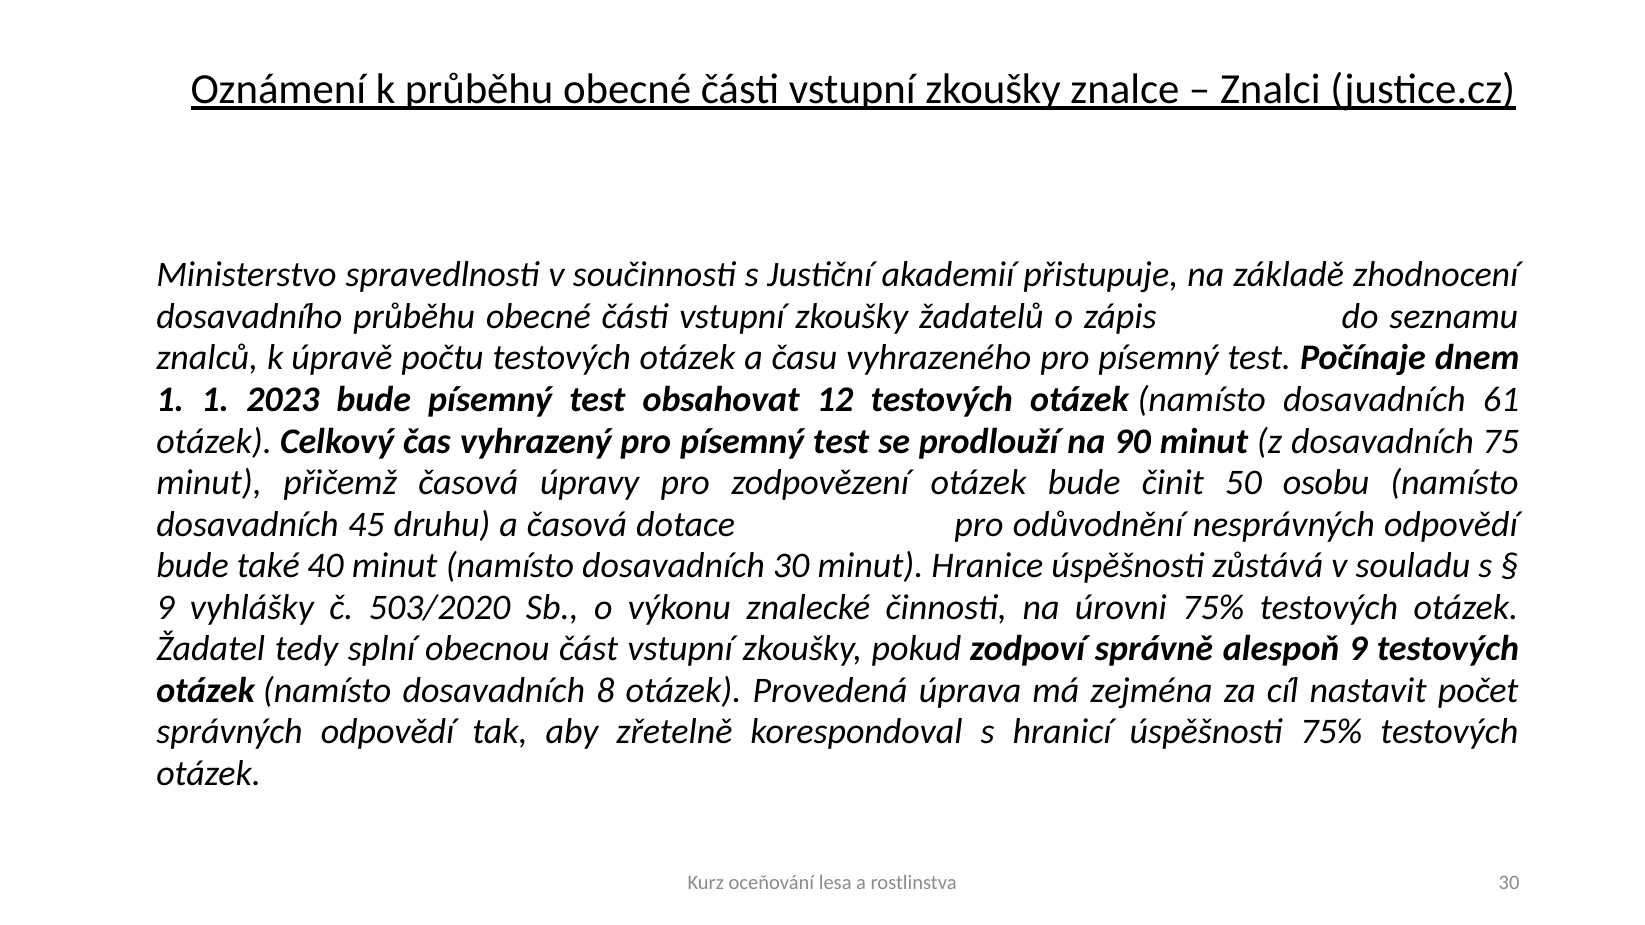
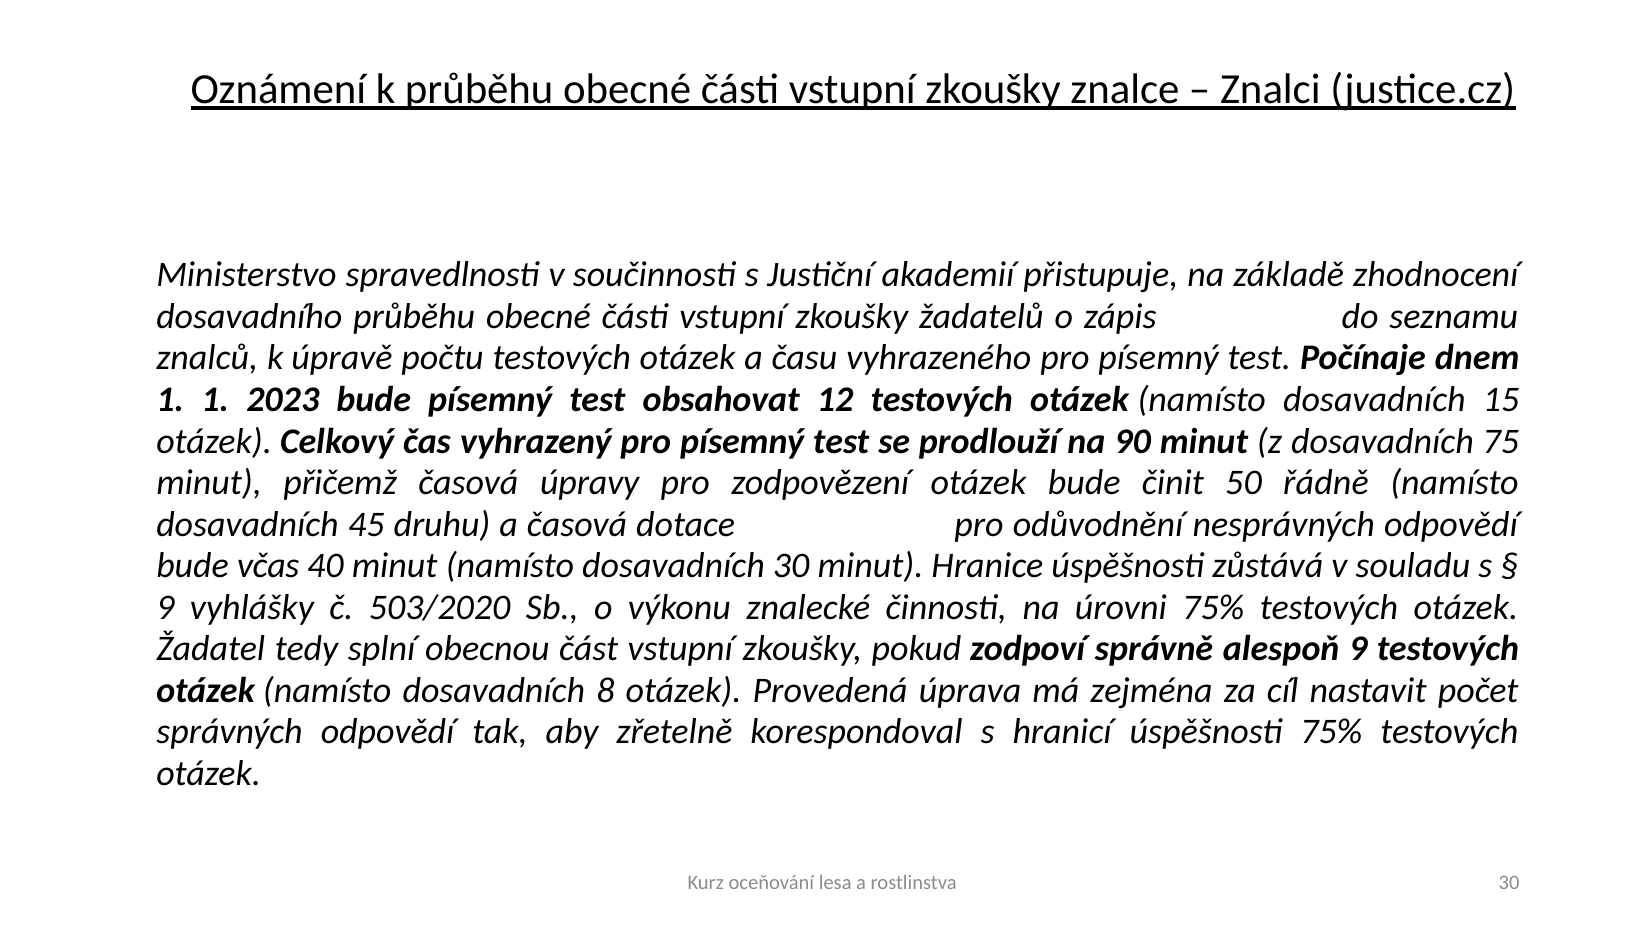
61: 61 -> 15 (1501, 400)
osobu: osobu -> řádně (1326, 483)
také: také -> včas (268, 566)
